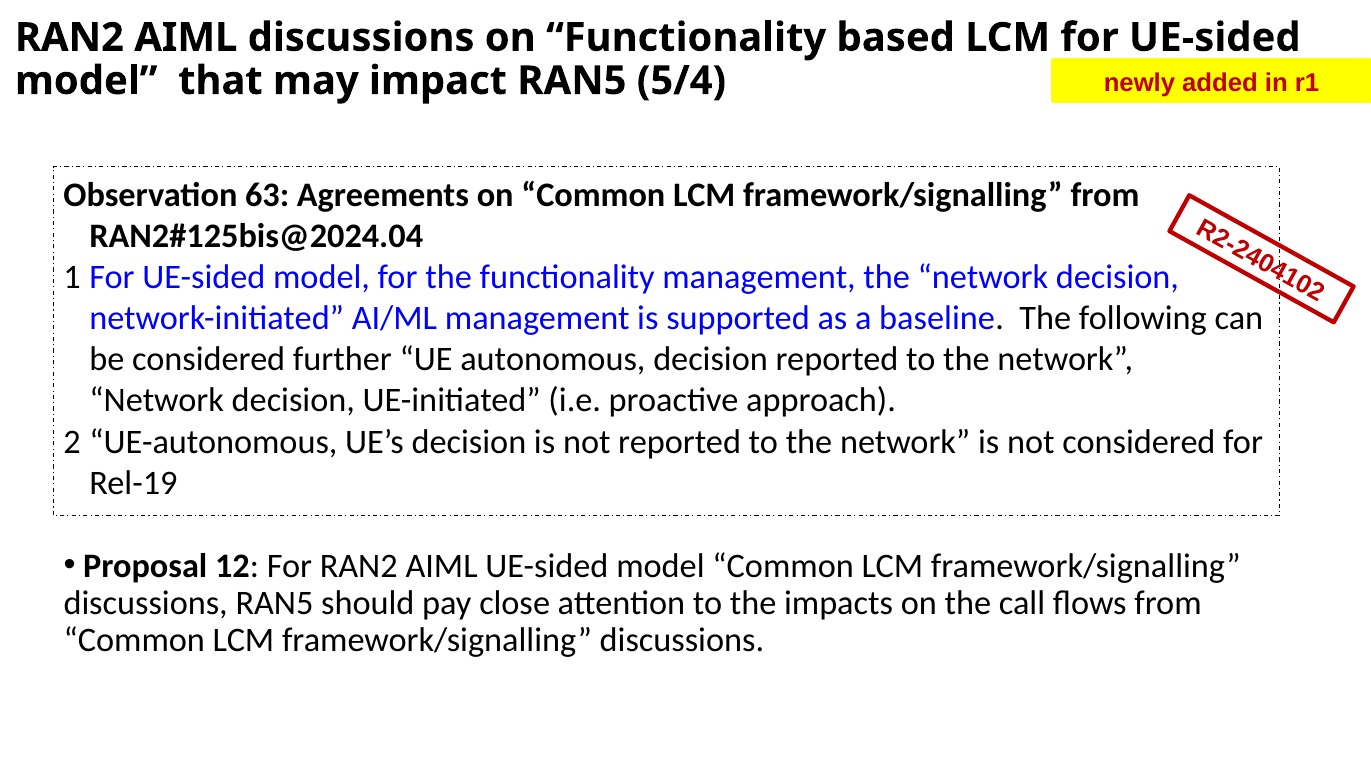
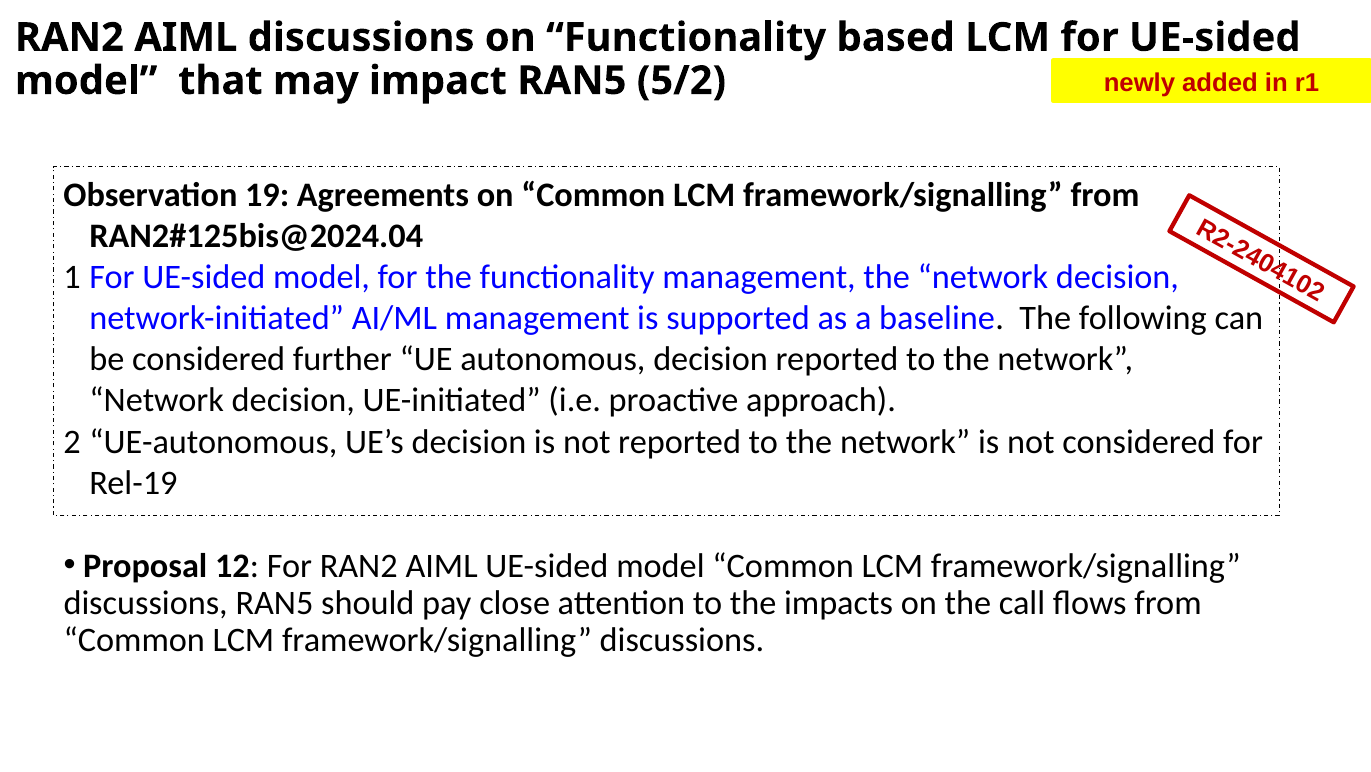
5/4: 5/4 -> 5/2 (681, 81)
63: 63 -> 19 (267, 195)
